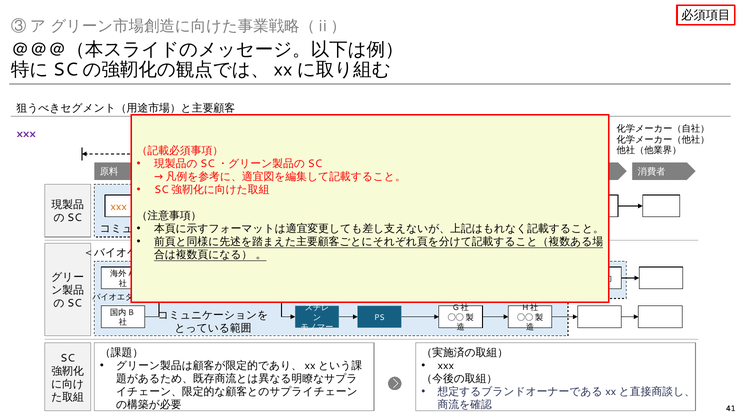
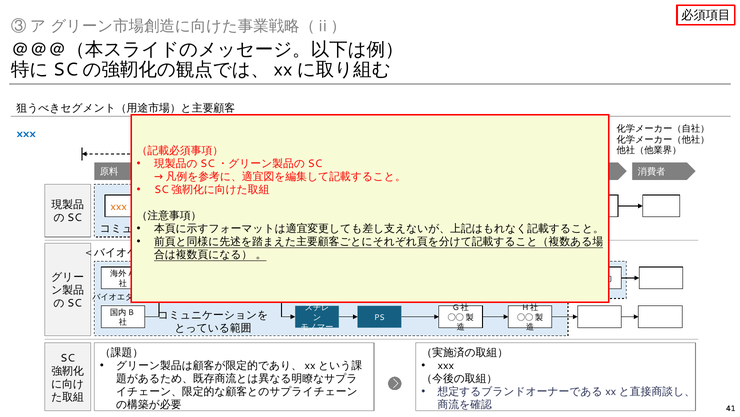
xxx colour: purple -> blue (26, 133)
